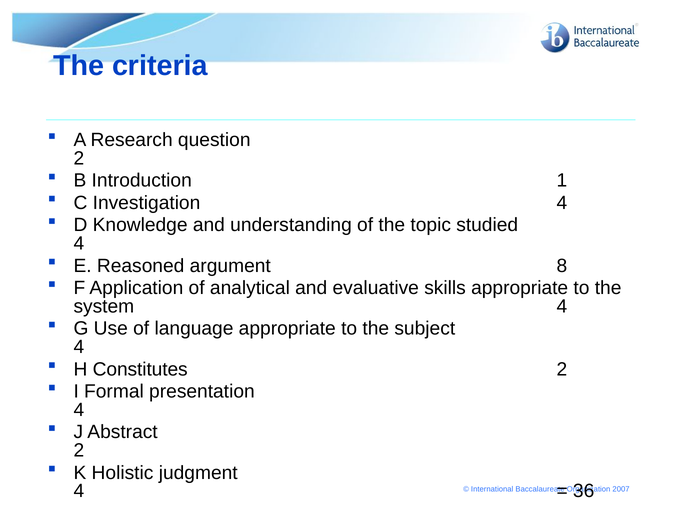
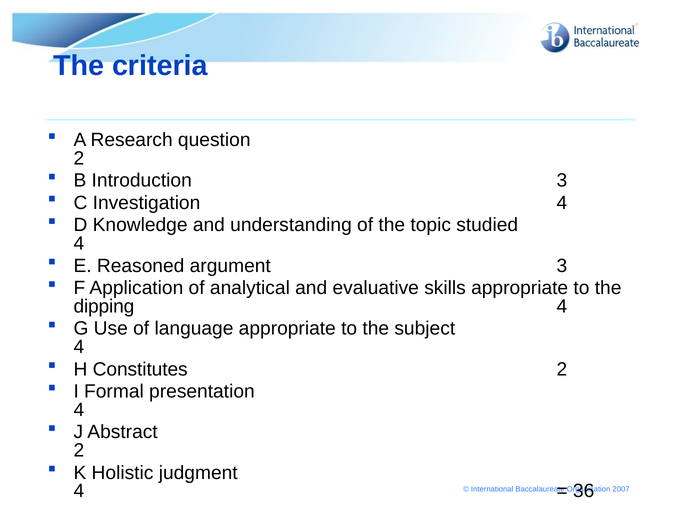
Introduction 1: 1 -> 3 (562, 181)
argument 8: 8 -> 3 (562, 266)
system: system -> dipping (104, 307)
